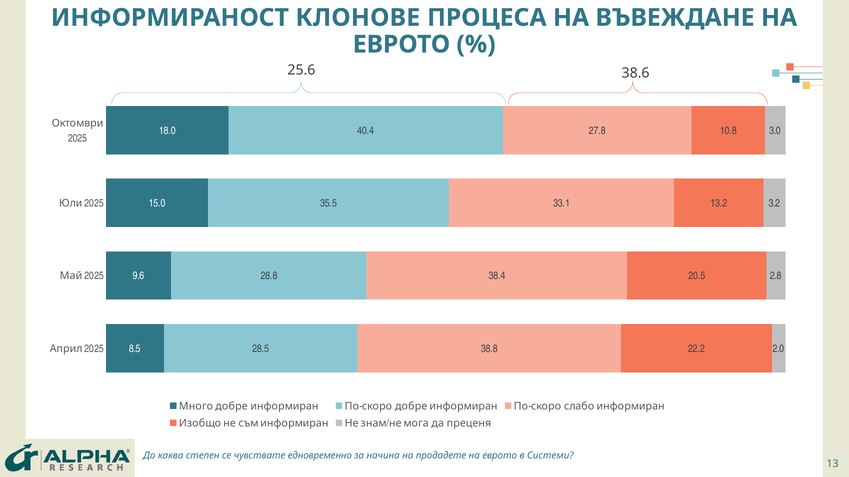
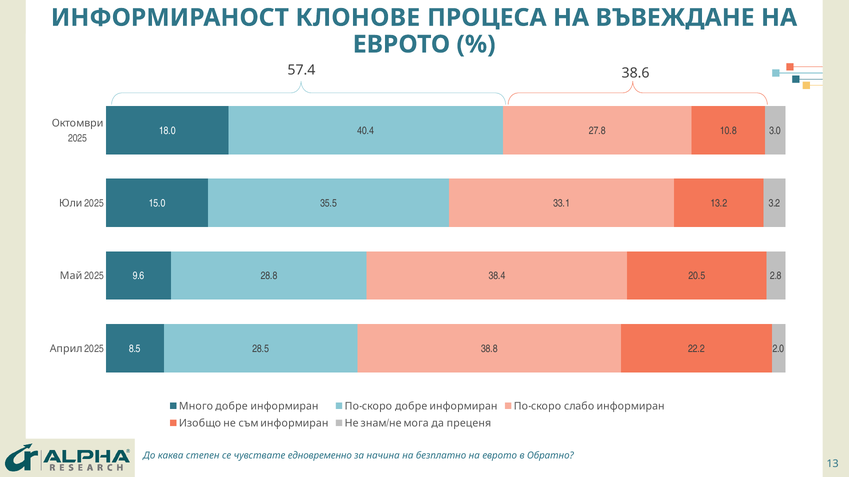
25.6: 25.6 -> 57.4 (301, 70)
продадете: продадете -> безплатно (441, 456)
Системи: Системи -> Обратно (550, 456)
